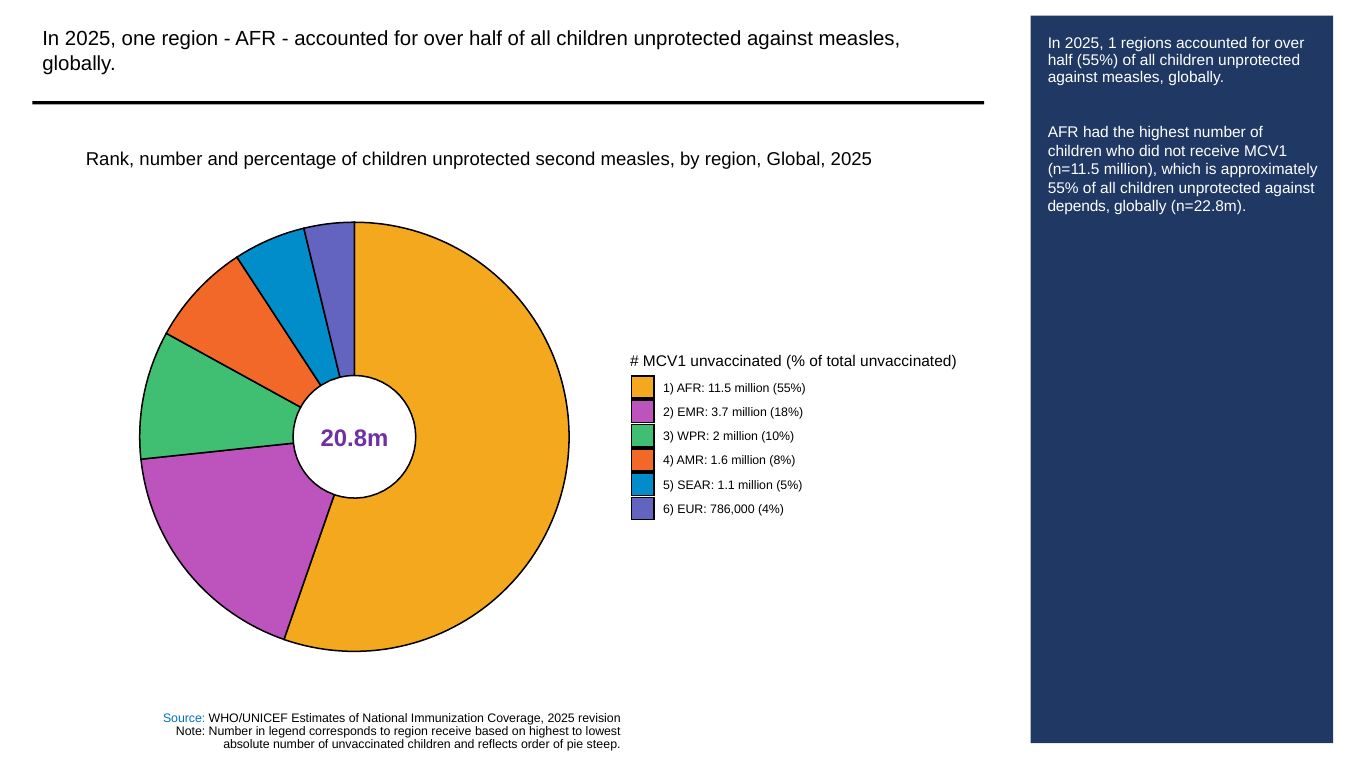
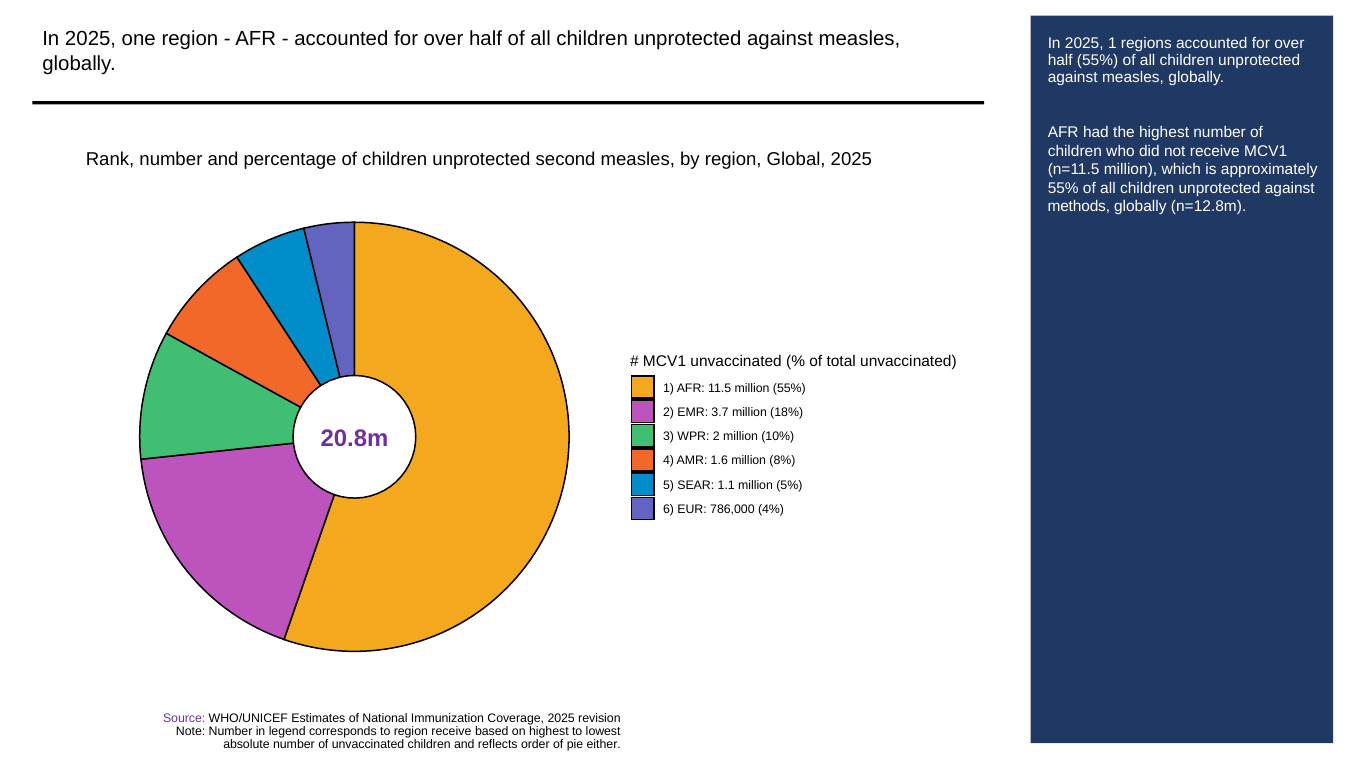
depends: depends -> methods (1079, 207)
n=22.8m: n=22.8m -> n=12.8m (1209, 207)
Source colour: blue -> purple (184, 718)
steep: steep -> either (604, 745)
